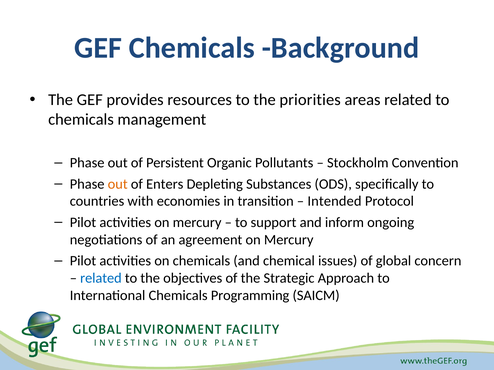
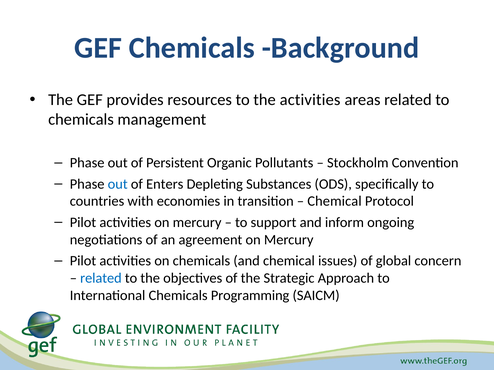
the priorities: priorities -> activities (310, 100)
out colour: orange -> blue (118, 184)
Intended: Intended -> Chemical (334, 202)
